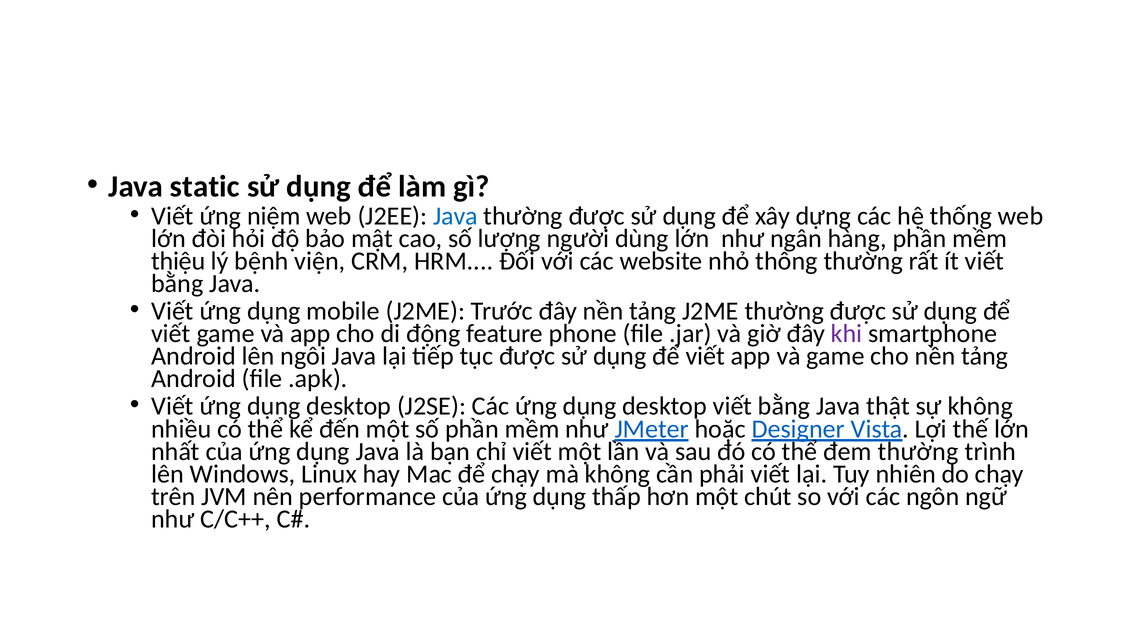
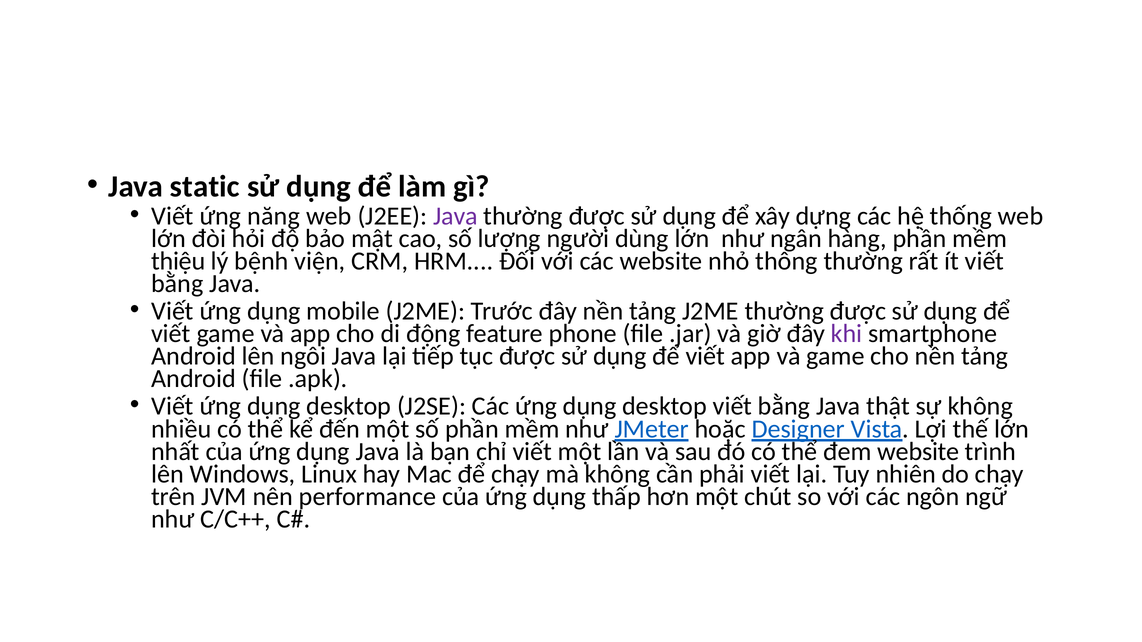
niệm: niệm -> năng (274, 216)
Java colour: blue -> purple (455, 216)
đem thường: thường -> website (918, 452)
